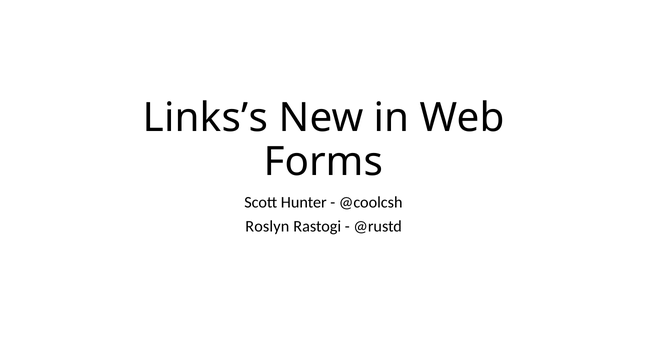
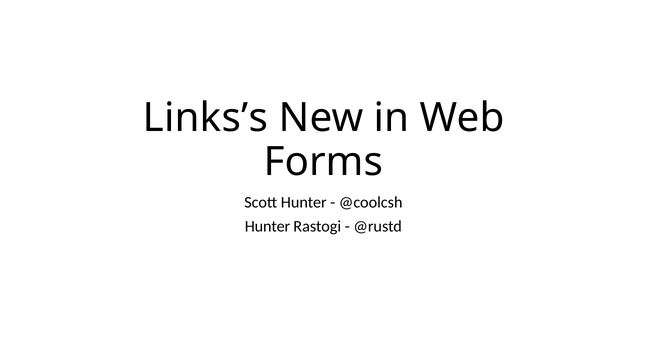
Roslyn: Roslyn -> Hunter (267, 226)
